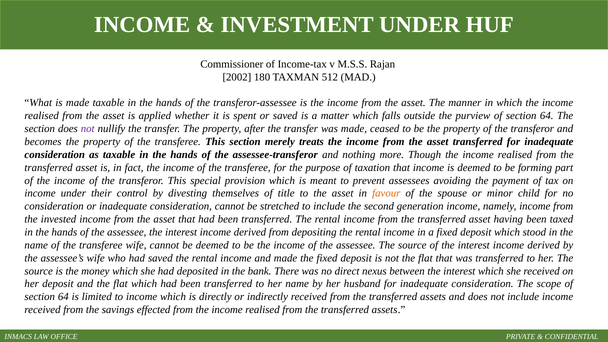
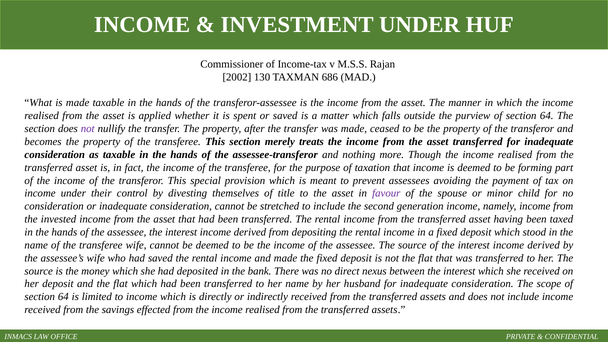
180: 180 -> 130 (262, 77)
512: 512 -> 686 (330, 77)
favour colour: orange -> purple (386, 193)
